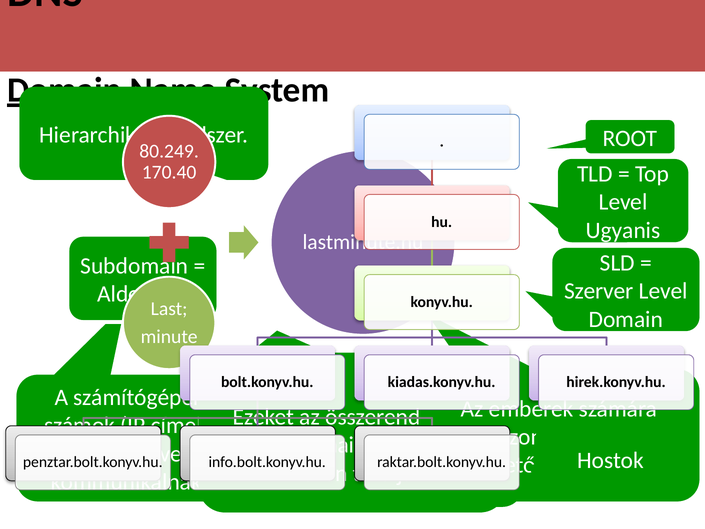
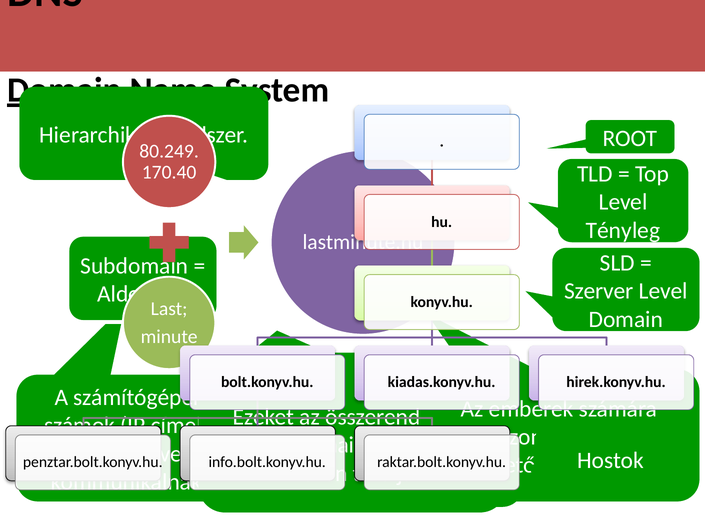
Ugyanis: Ugyanis -> Tényleg (623, 230)
